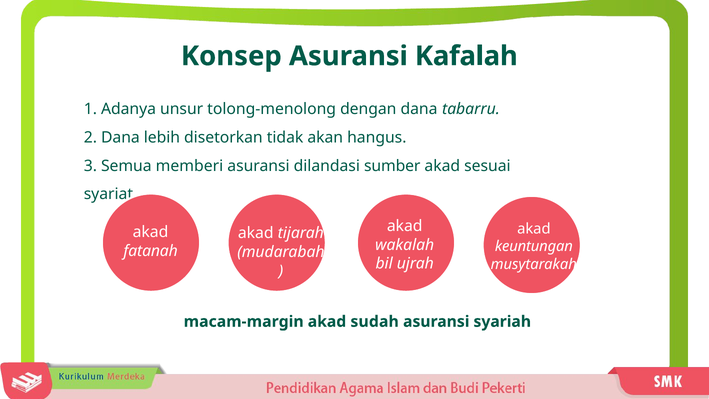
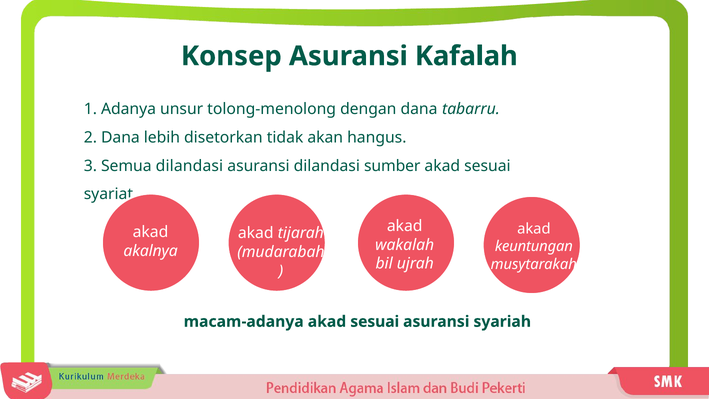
Semua memberi: memberi -> dilandasi (189, 166)
fatanah: fatanah -> akalnya (151, 251)
macam-margin: macam-margin -> macam-adanya (244, 322)
sudah: sudah -> sesuai (375, 322)
